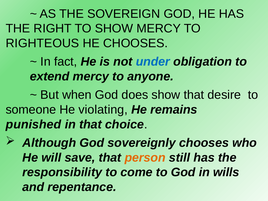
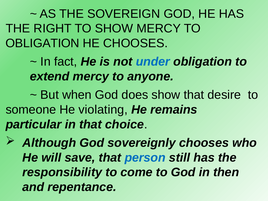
RIGHTEOUS: RIGHTEOUS -> OBLIGATION (42, 43)
punished: punished -> particular (34, 124)
person colour: orange -> blue (145, 158)
wills: wills -> then (226, 172)
